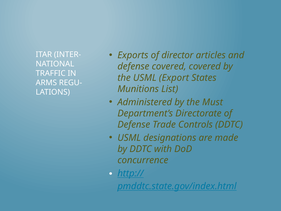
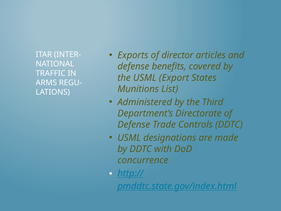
defense covered: covered -> benefits (169, 66)
Must: Must -> Third (213, 102)
